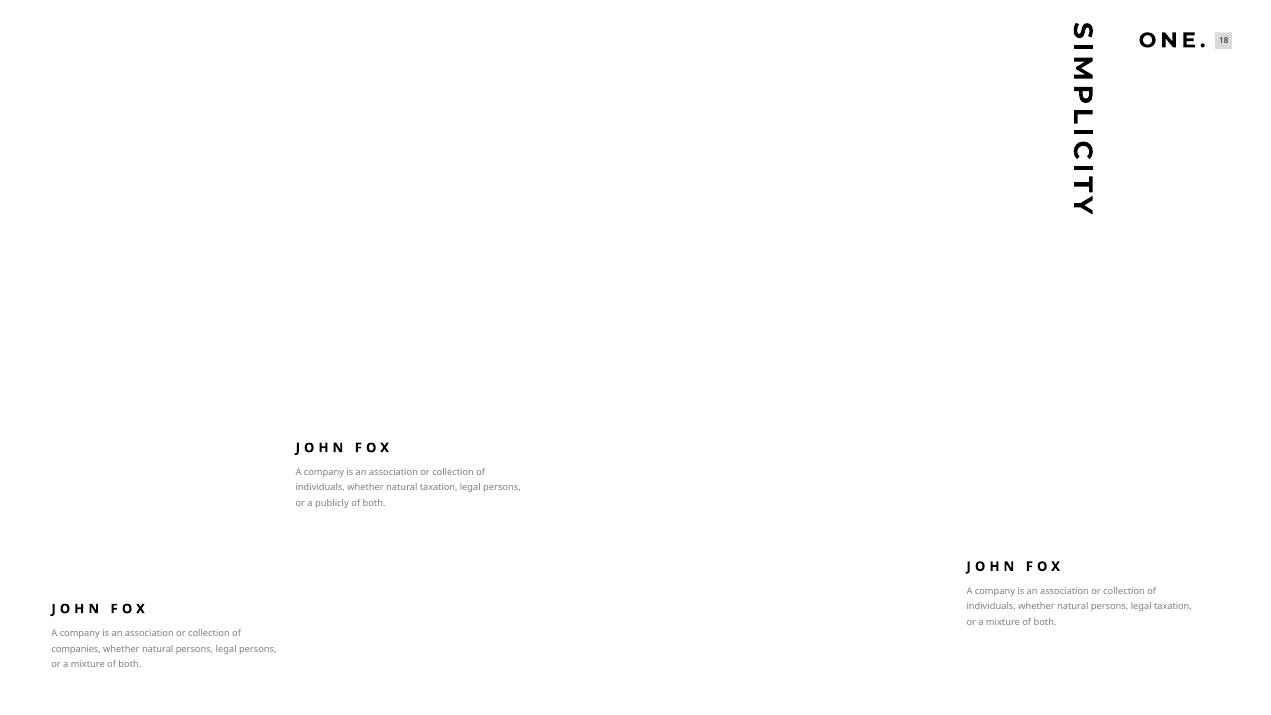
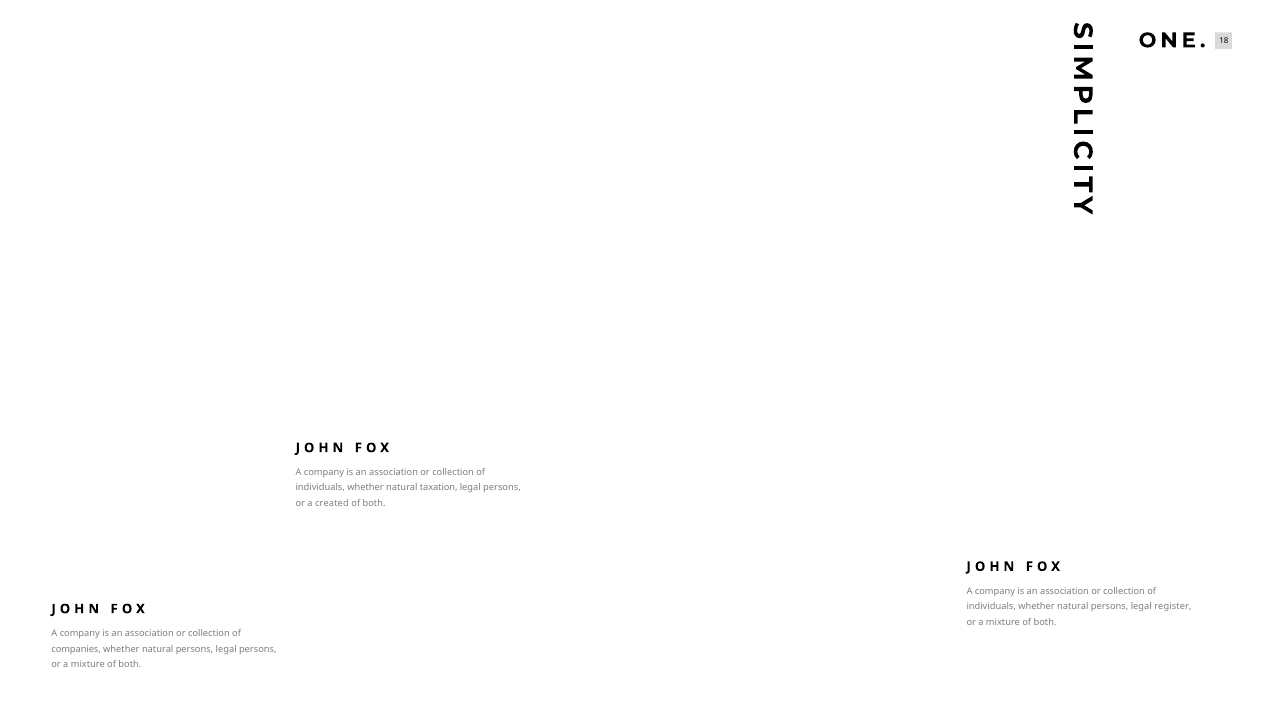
publicly: publicly -> created (332, 504)
legal taxation: taxation -> register (1173, 607)
